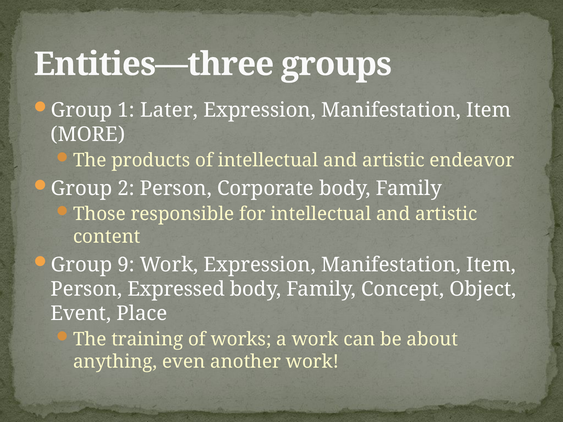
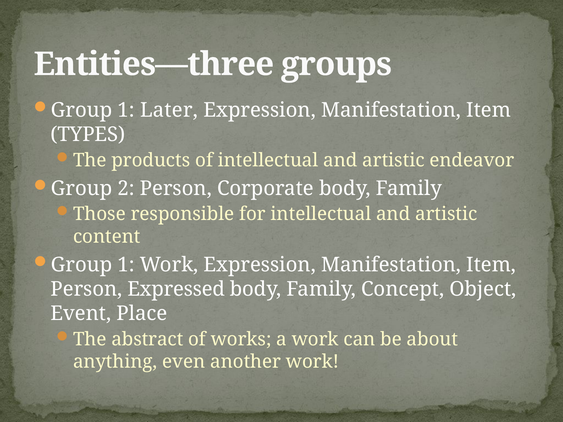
MORE: MORE -> TYPES (88, 135)
9: 9 -> 1 (126, 265)
training: training -> abstract (147, 339)
